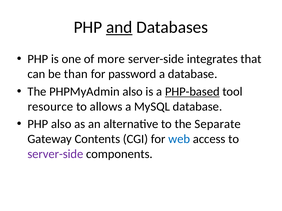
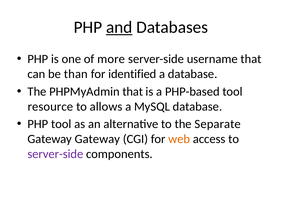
integrates: integrates -> username (212, 59)
password: password -> identified (132, 74)
PHPMyAdmin also: also -> that (133, 92)
PHP-based underline: present -> none (192, 92)
PHP also: also -> tool (61, 124)
Gateway Contents: Contents -> Gateway (97, 139)
web colour: blue -> orange (179, 139)
